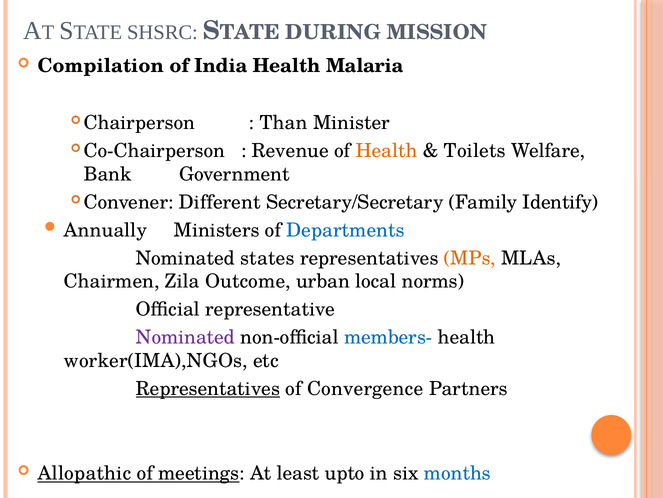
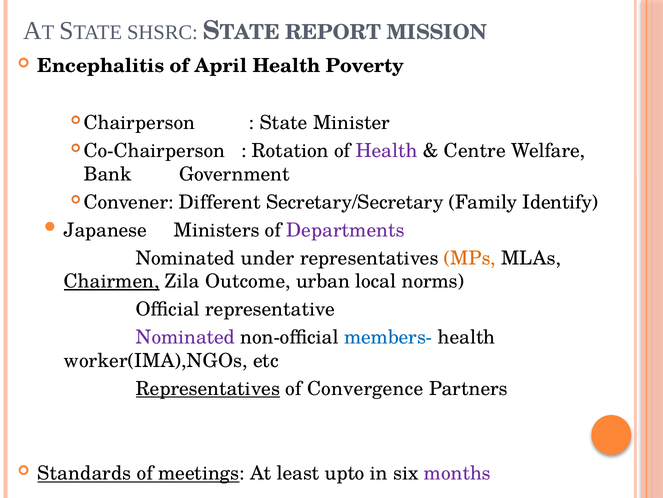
DURING: DURING -> REPORT (333, 32)
Compilation: Compilation -> Encephalitis (101, 66)
India: India -> April (221, 66)
Malaria: Malaria -> Poverty (365, 66)
Than: Than -> State (284, 123)
Revenue: Revenue -> Rotation (290, 151)
Health colour: orange -> purple (387, 151)
Toilets: Toilets -> Centre (475, 151)
Annually: Annually -> Japanese (105, 230)
Departments colour: blue -> purple (345, 230)
states: states -> under (267, 258)
Chairmen underline: none -> present (112, 281)
Allopathic: Allopathic -> Standards (84, 473)
months colour: blue -> purple (457, 473)
